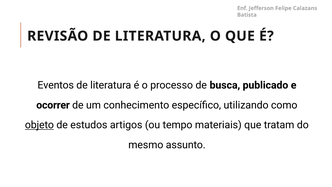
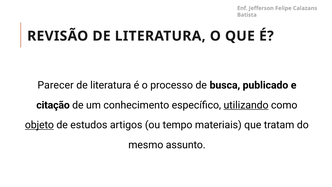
Eventos: Eventos -> Parecer (56, 85)
ocorrer: ocorrer -> citação (53, 105)
utilizando underline: none -> present (246, 105)
